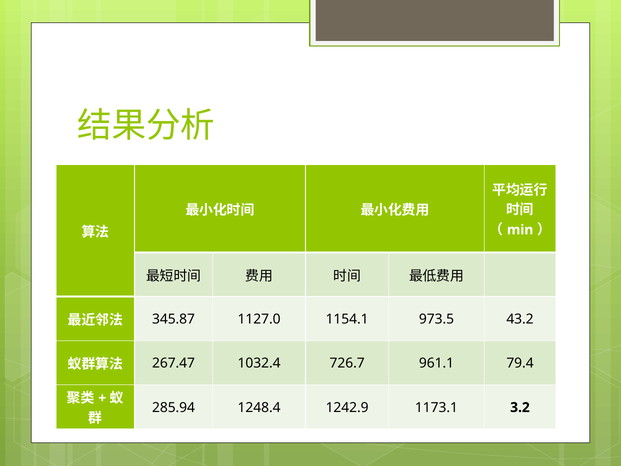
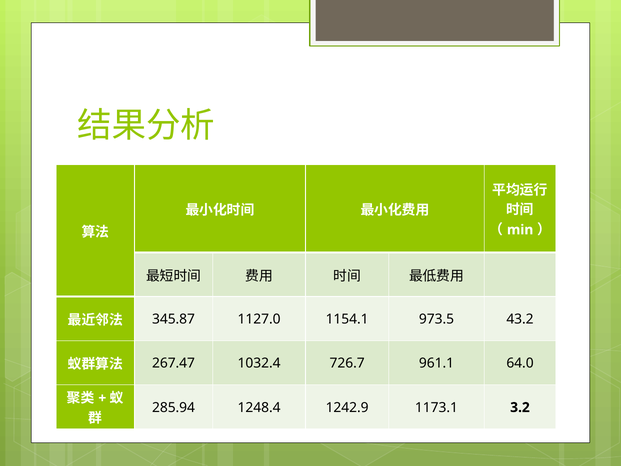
79.4: 79.4 -> 64.0 (520, 363)
